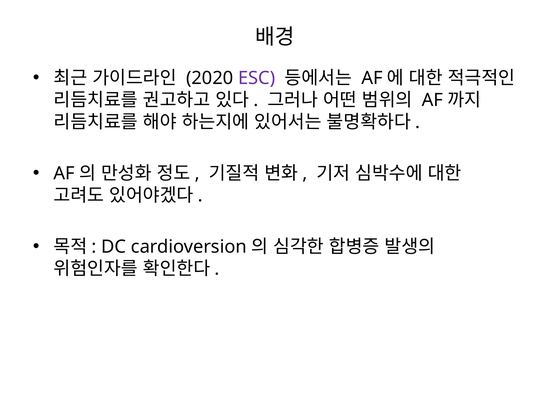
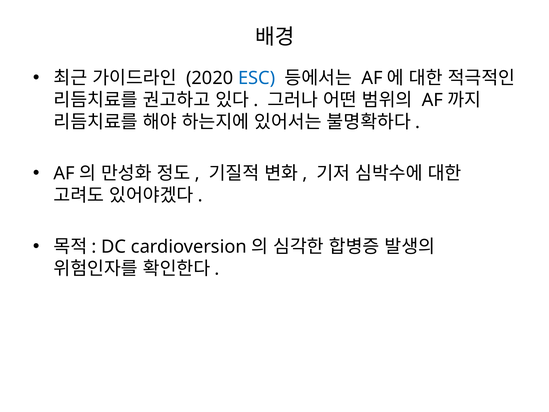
ESC colour: purple -> blue (257, 78)
